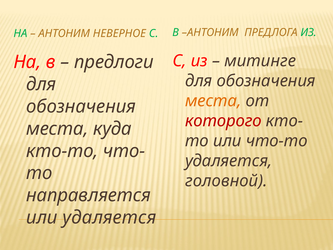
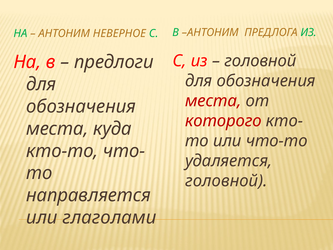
митинге: митинге -> головной (260, 61)
места colour: orange -> red (213, 101)
или удаляется: удаляется -> глаголами (109, 217)
